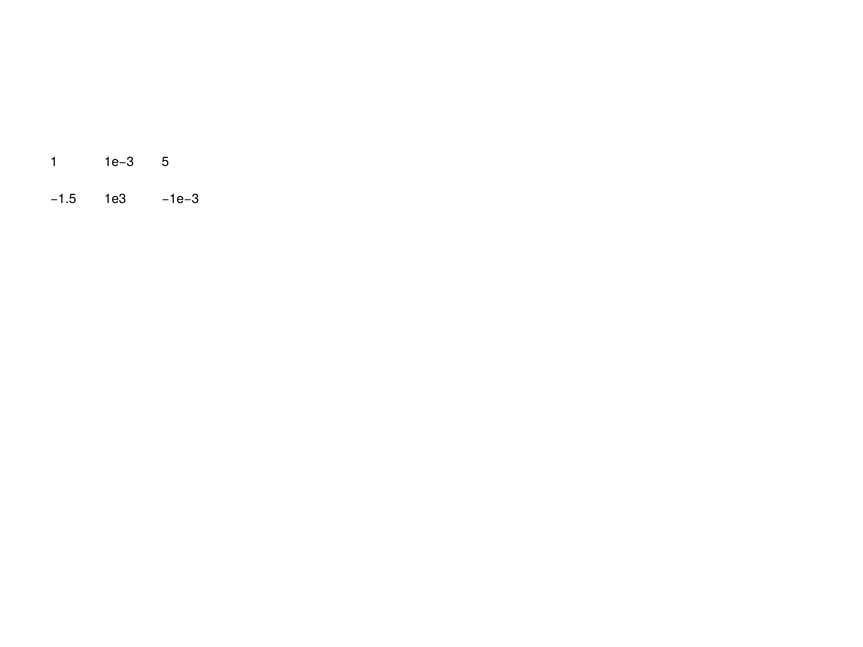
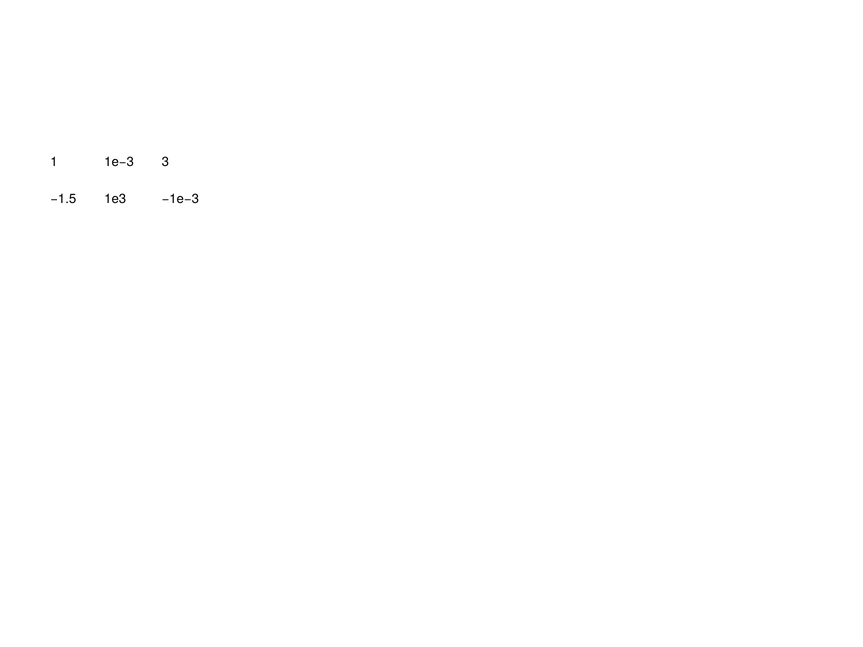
5: 5 -> 3 (165, 162)
